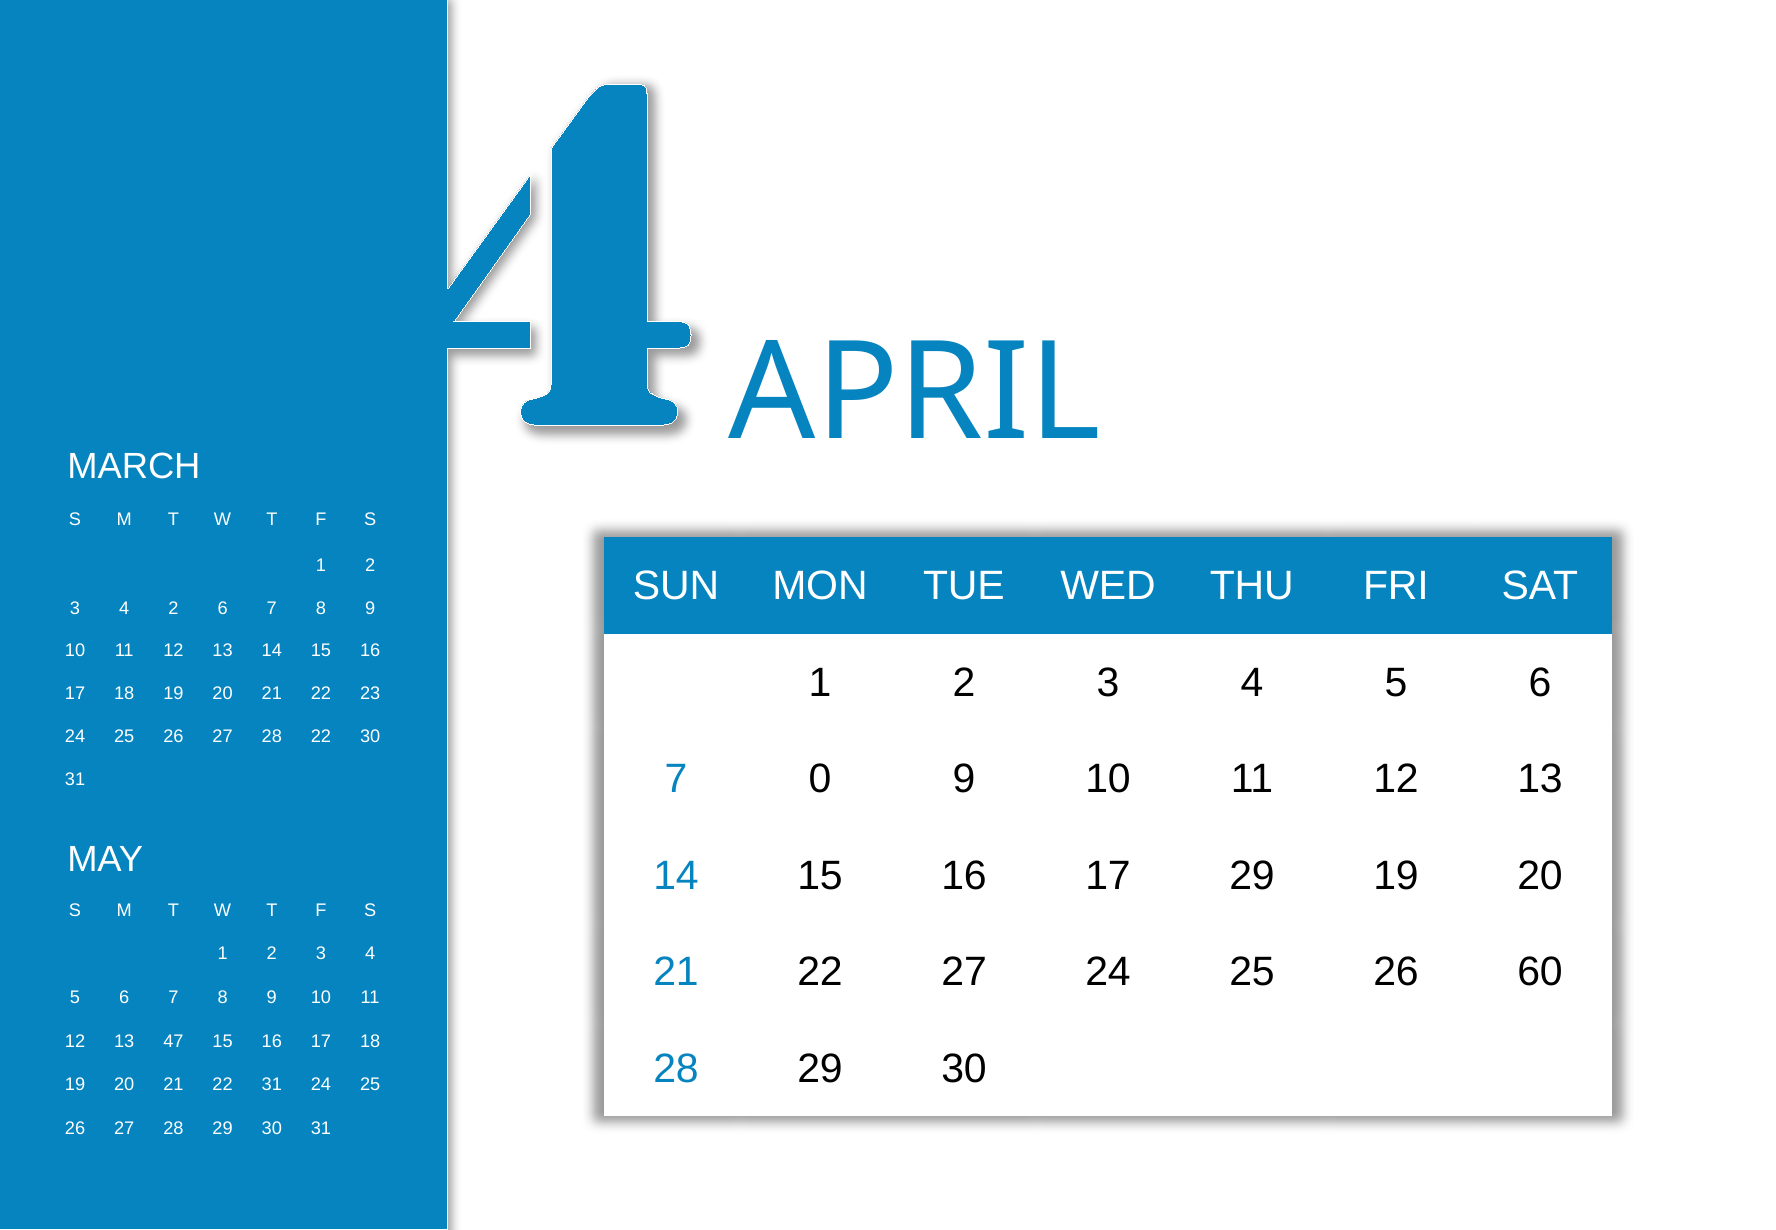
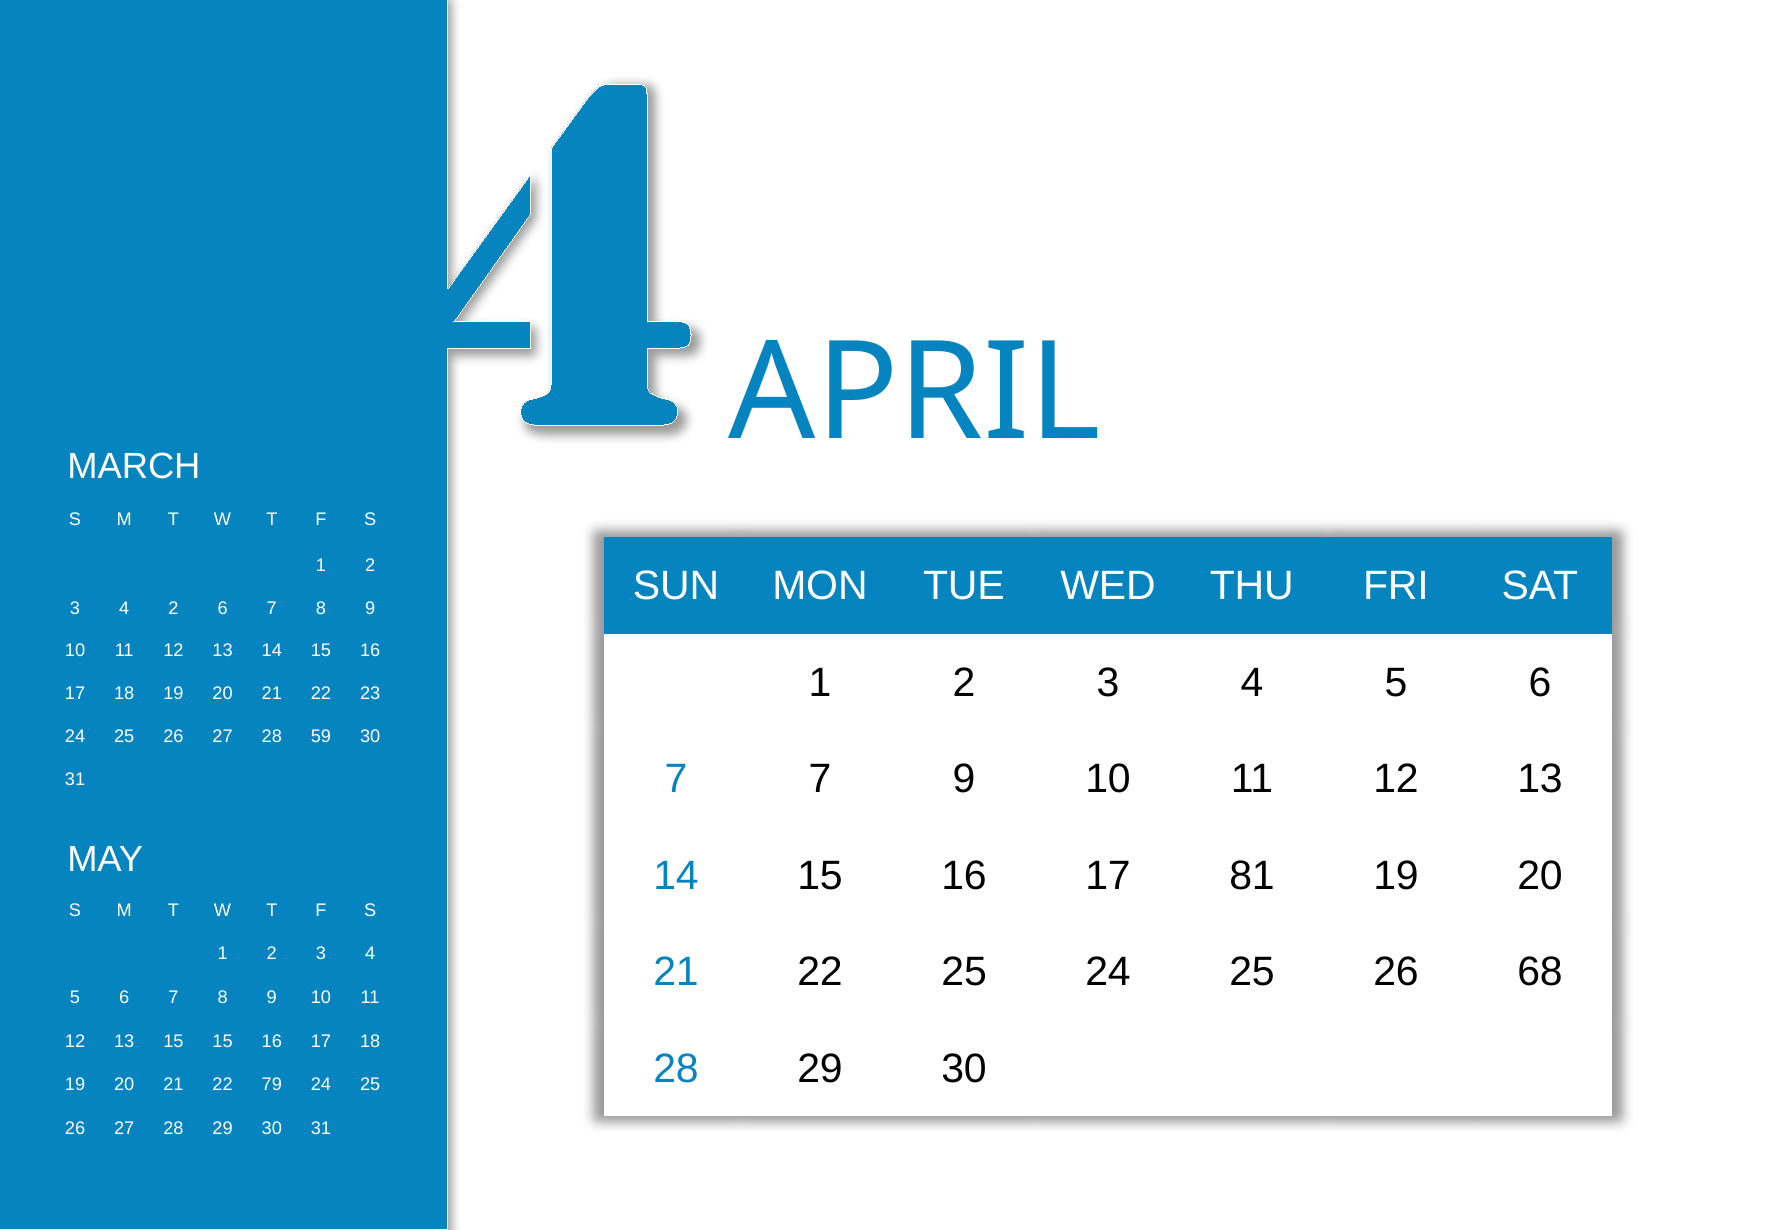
28 22: 22 -> 59 (321, 736)
7 0: 0 -> 7 (820, 779)
17 29: 29 -> 81 (1252, 875)
22 27: 27 -> 25 (964, 972)
60: 60 -> 68 (1540, 972)
13 47: 47 -> 15 (173, 1041)
22 31: 31 -> 79 (272, 1084)
